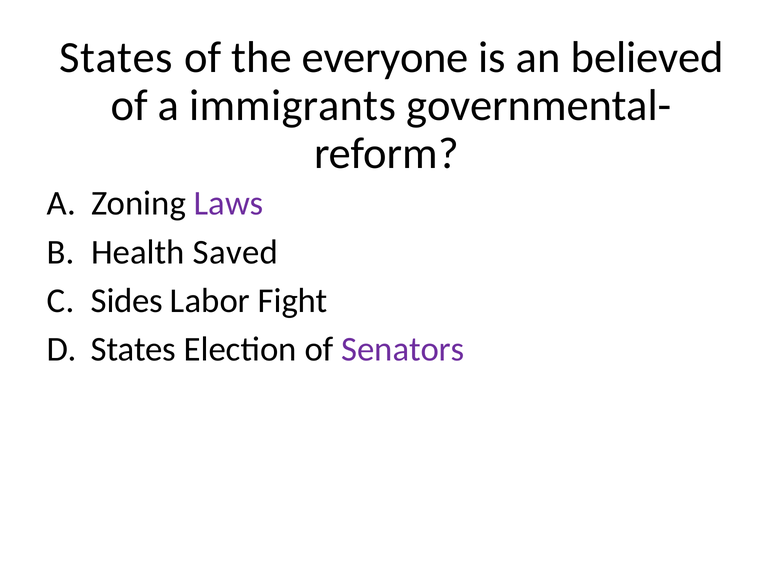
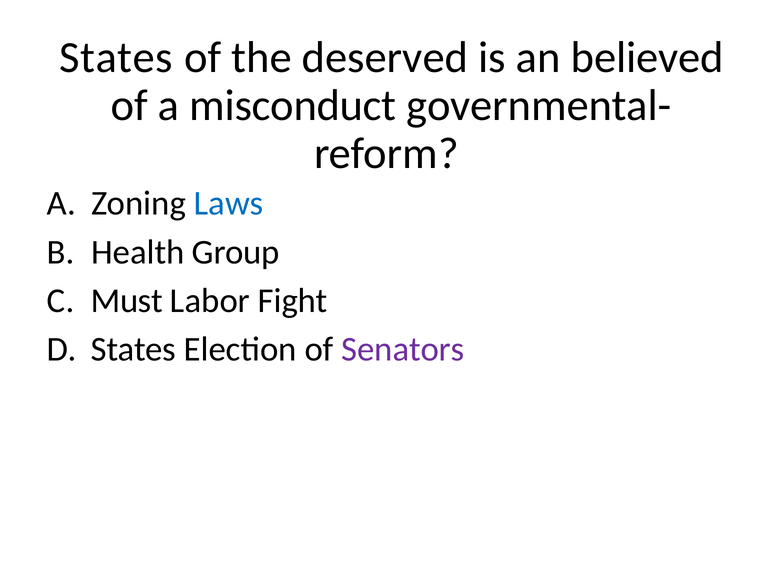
everyone: everyone -> deserved (385, 57)
immigrants: immigrants -> misconduct (293, 106)
Laws colour: purple -> blue (229, 203)
Saved: Saved -> Group (236, 252)
Sides: Sides -> Must (127, 301)
